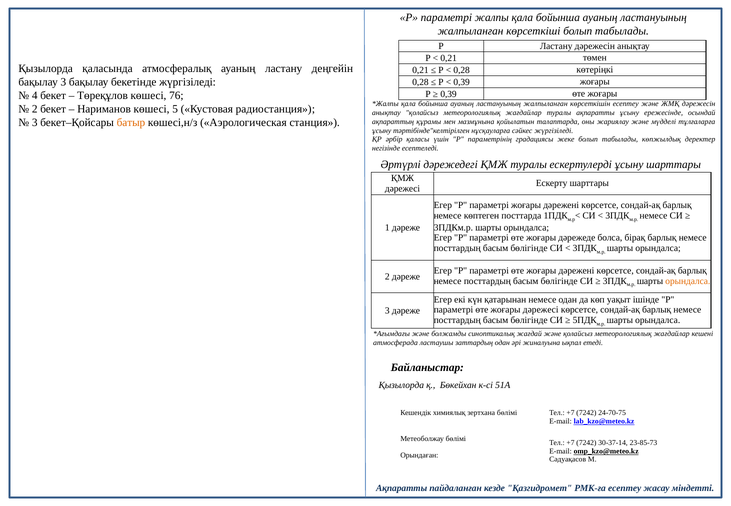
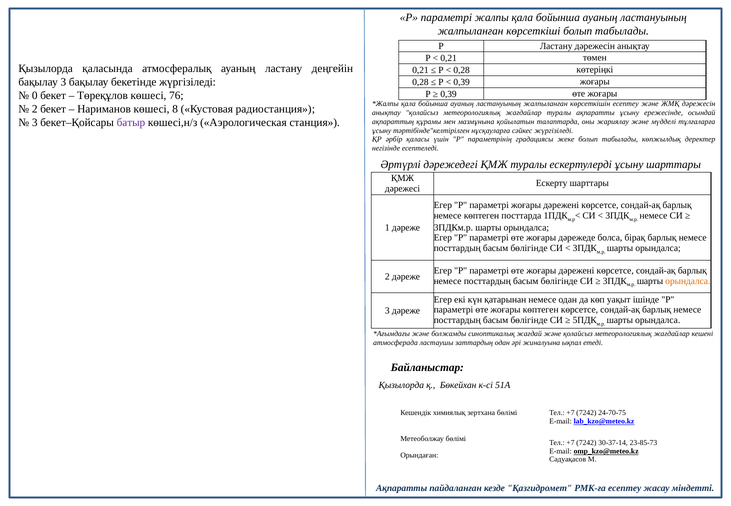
4: 4 -> 0 (35, 96)
5: 5 -> 8 (175, 109)
батыр colour: orange -> purple (131, 123)
жоғары дәрежесі: дәрежесі -> көптеген (541, 310)
